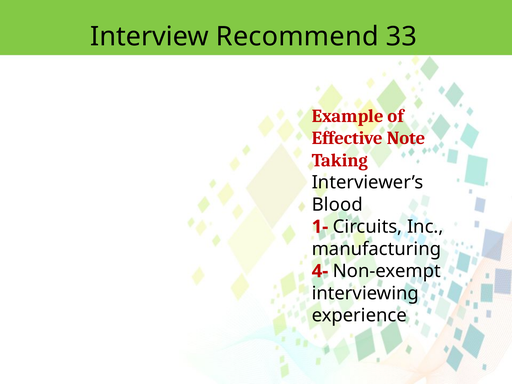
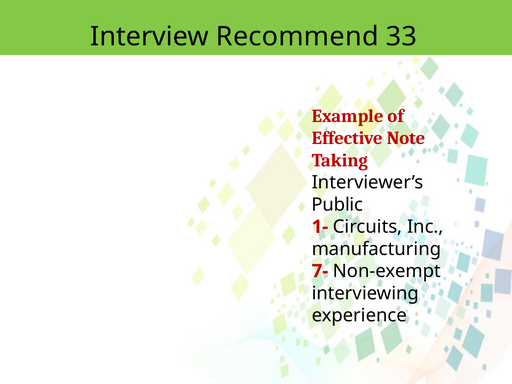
Blood: Blood -> Public (337, 205)
4-: 4- -> 7- (320, 271)
